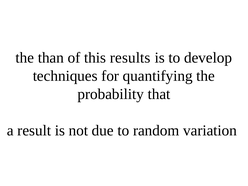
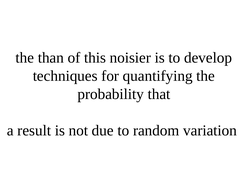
results: results -> noisier (130, 58)
